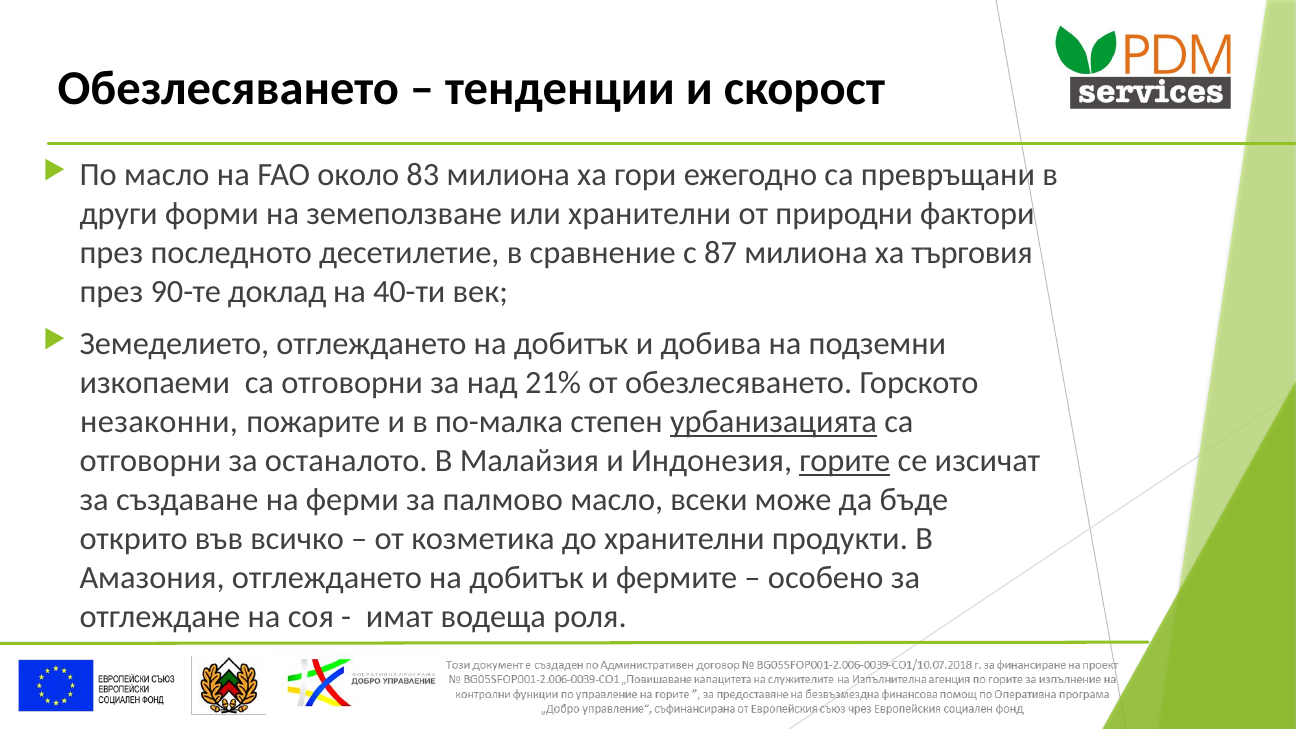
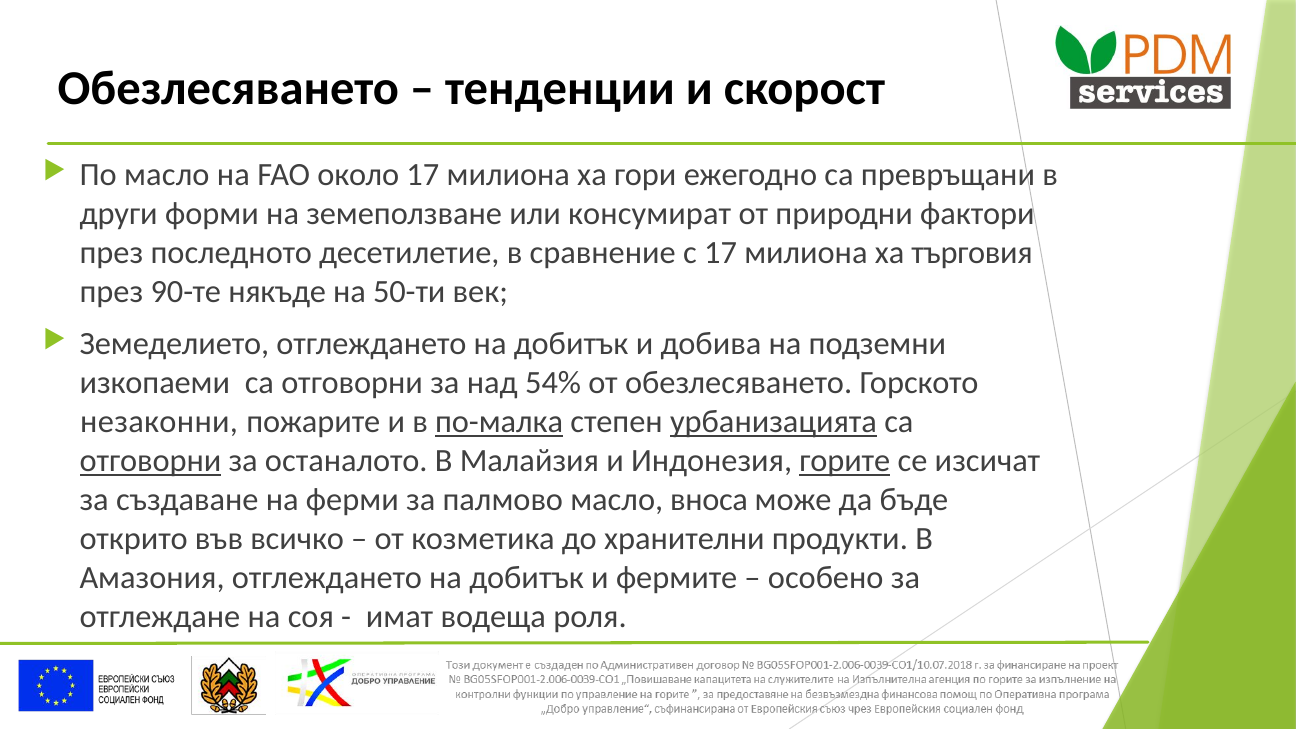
около 83: 83 -> 17 (423, 175)
или хранителни: хранителни -> консумират (650, 214)
с 87: 87 -> 17 (721, 253)
доклад: доклад -> някъде (277, 292)
40-ти: 40-ти -> 50-ти (409, 292)
21%: 21% -> 54% (553, 383)
по-малка underline: none -> present (499, 422)
отговорни underline: none -> present (150, 461)
всеки: всеки -> вноса (709, 500)
